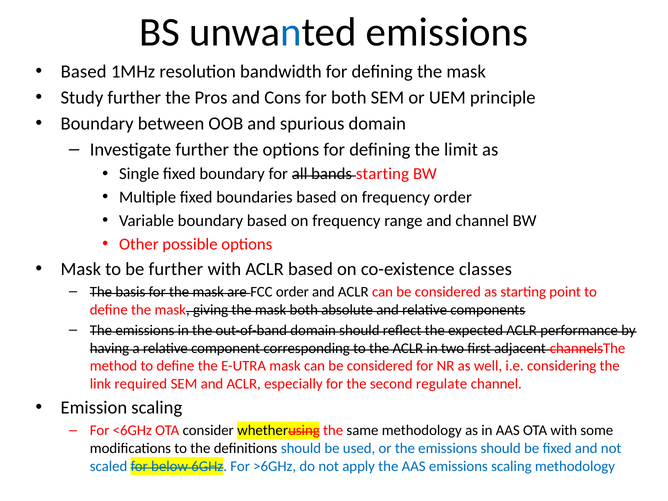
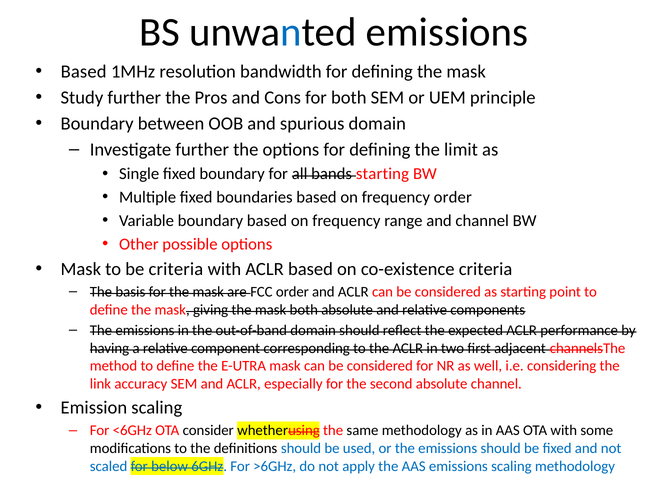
be further: further -> criteria (176, 269)
co-existence classes: classes -> criteria (486, 269)
required: required -> accuracy (141, 384)
second regulate: regulate -> absolute (442, 384)
